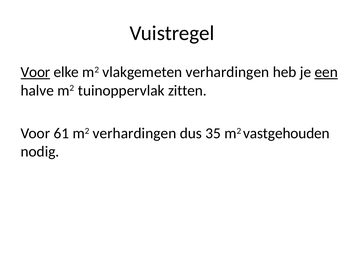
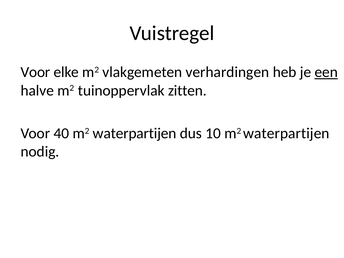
Voor underline: present -> none (35, 72)
61: 61 -> 40 (61, 133)
verhardingen: verhardingen -> waterpartijen (135, 133)
35: 35 -> 10 (213, 133)
vastgehouden: vastgehouden -> waterpartijen (286, 133)
